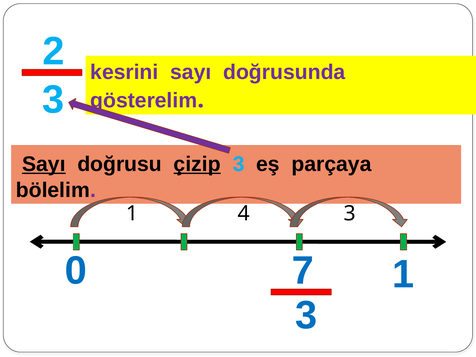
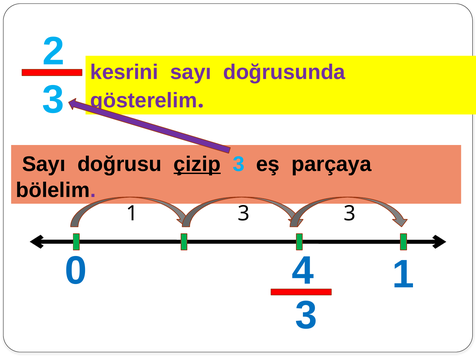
Sayı underline: present -> none (44, 164)
1 4: 4 -> 3 (244, 213)
7: 7 -> 4 (303, 271)
